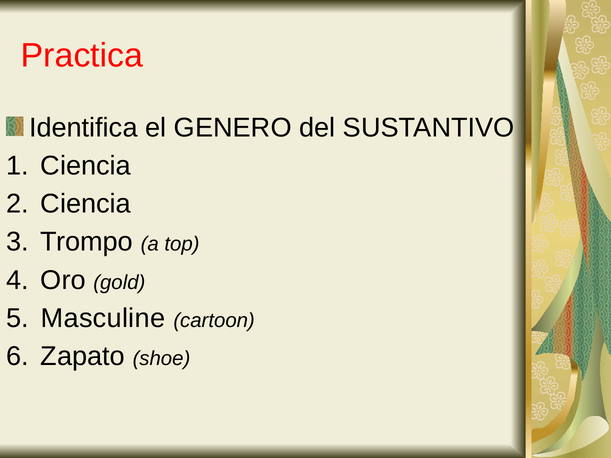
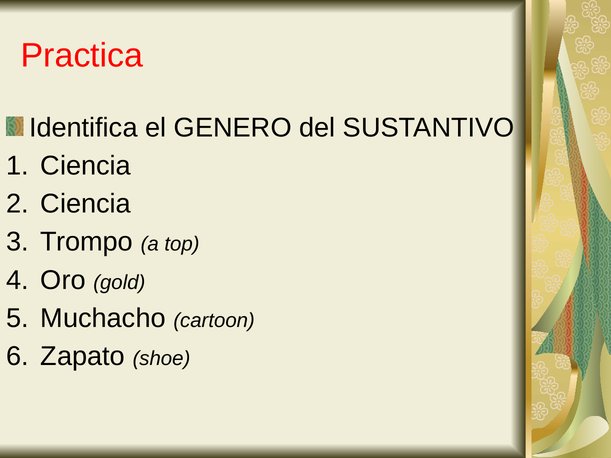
Masculine: Masculine -> Muchacho (103, 318)
